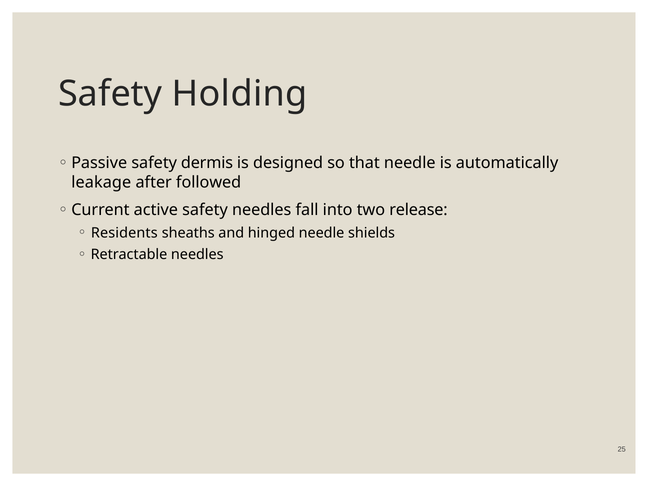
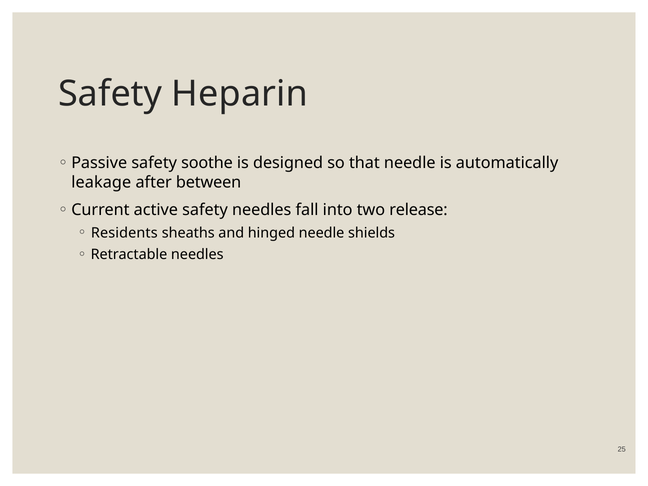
Holding: Holding -> Heparin (240, 94)
dermis: dermis -> soothe (207, 163)
followed: followed -> between (209, 183)
